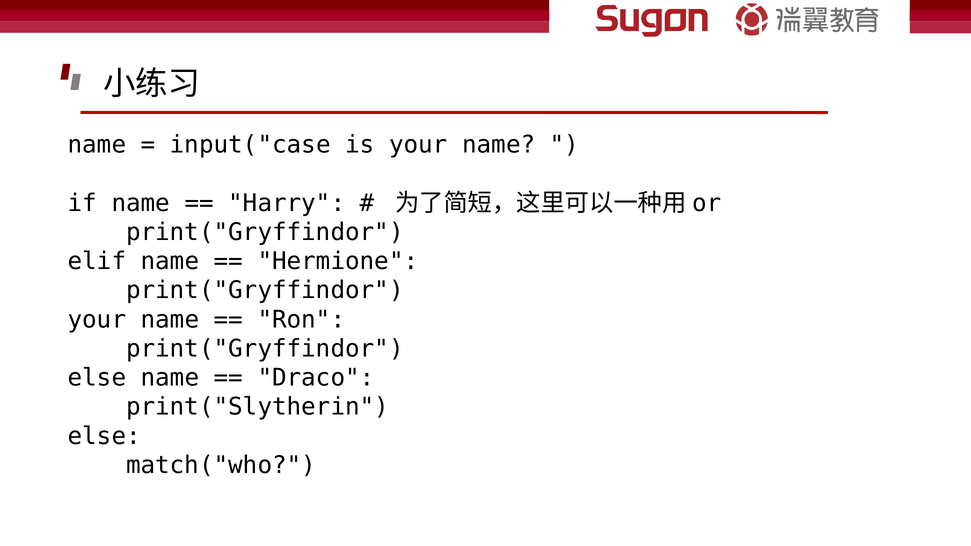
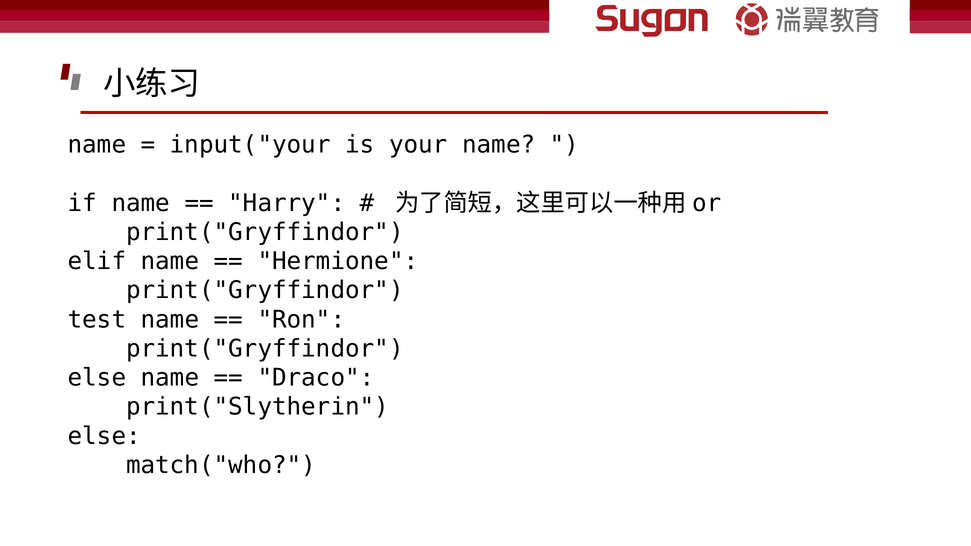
input("case: input("case -> input("your (250, 145)
your: your -> test (97, 320)
